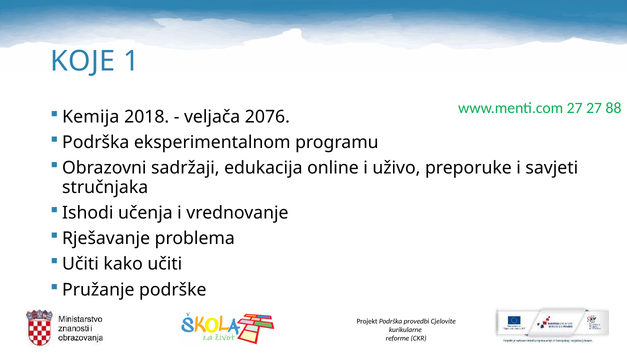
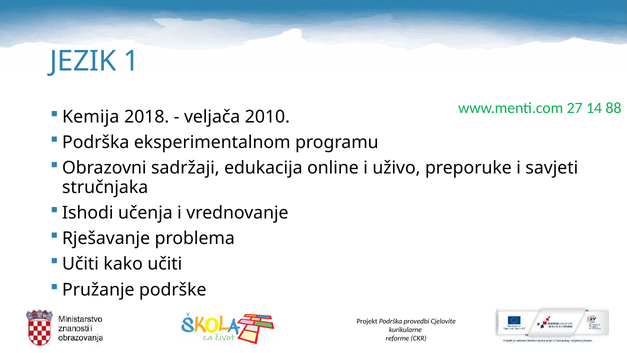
KOJE: KOJE -> JEZIK (83, 61)
27 27: 27 -> 14 (594, 108)
2076: 2076 -> 2010 (267, 117)
